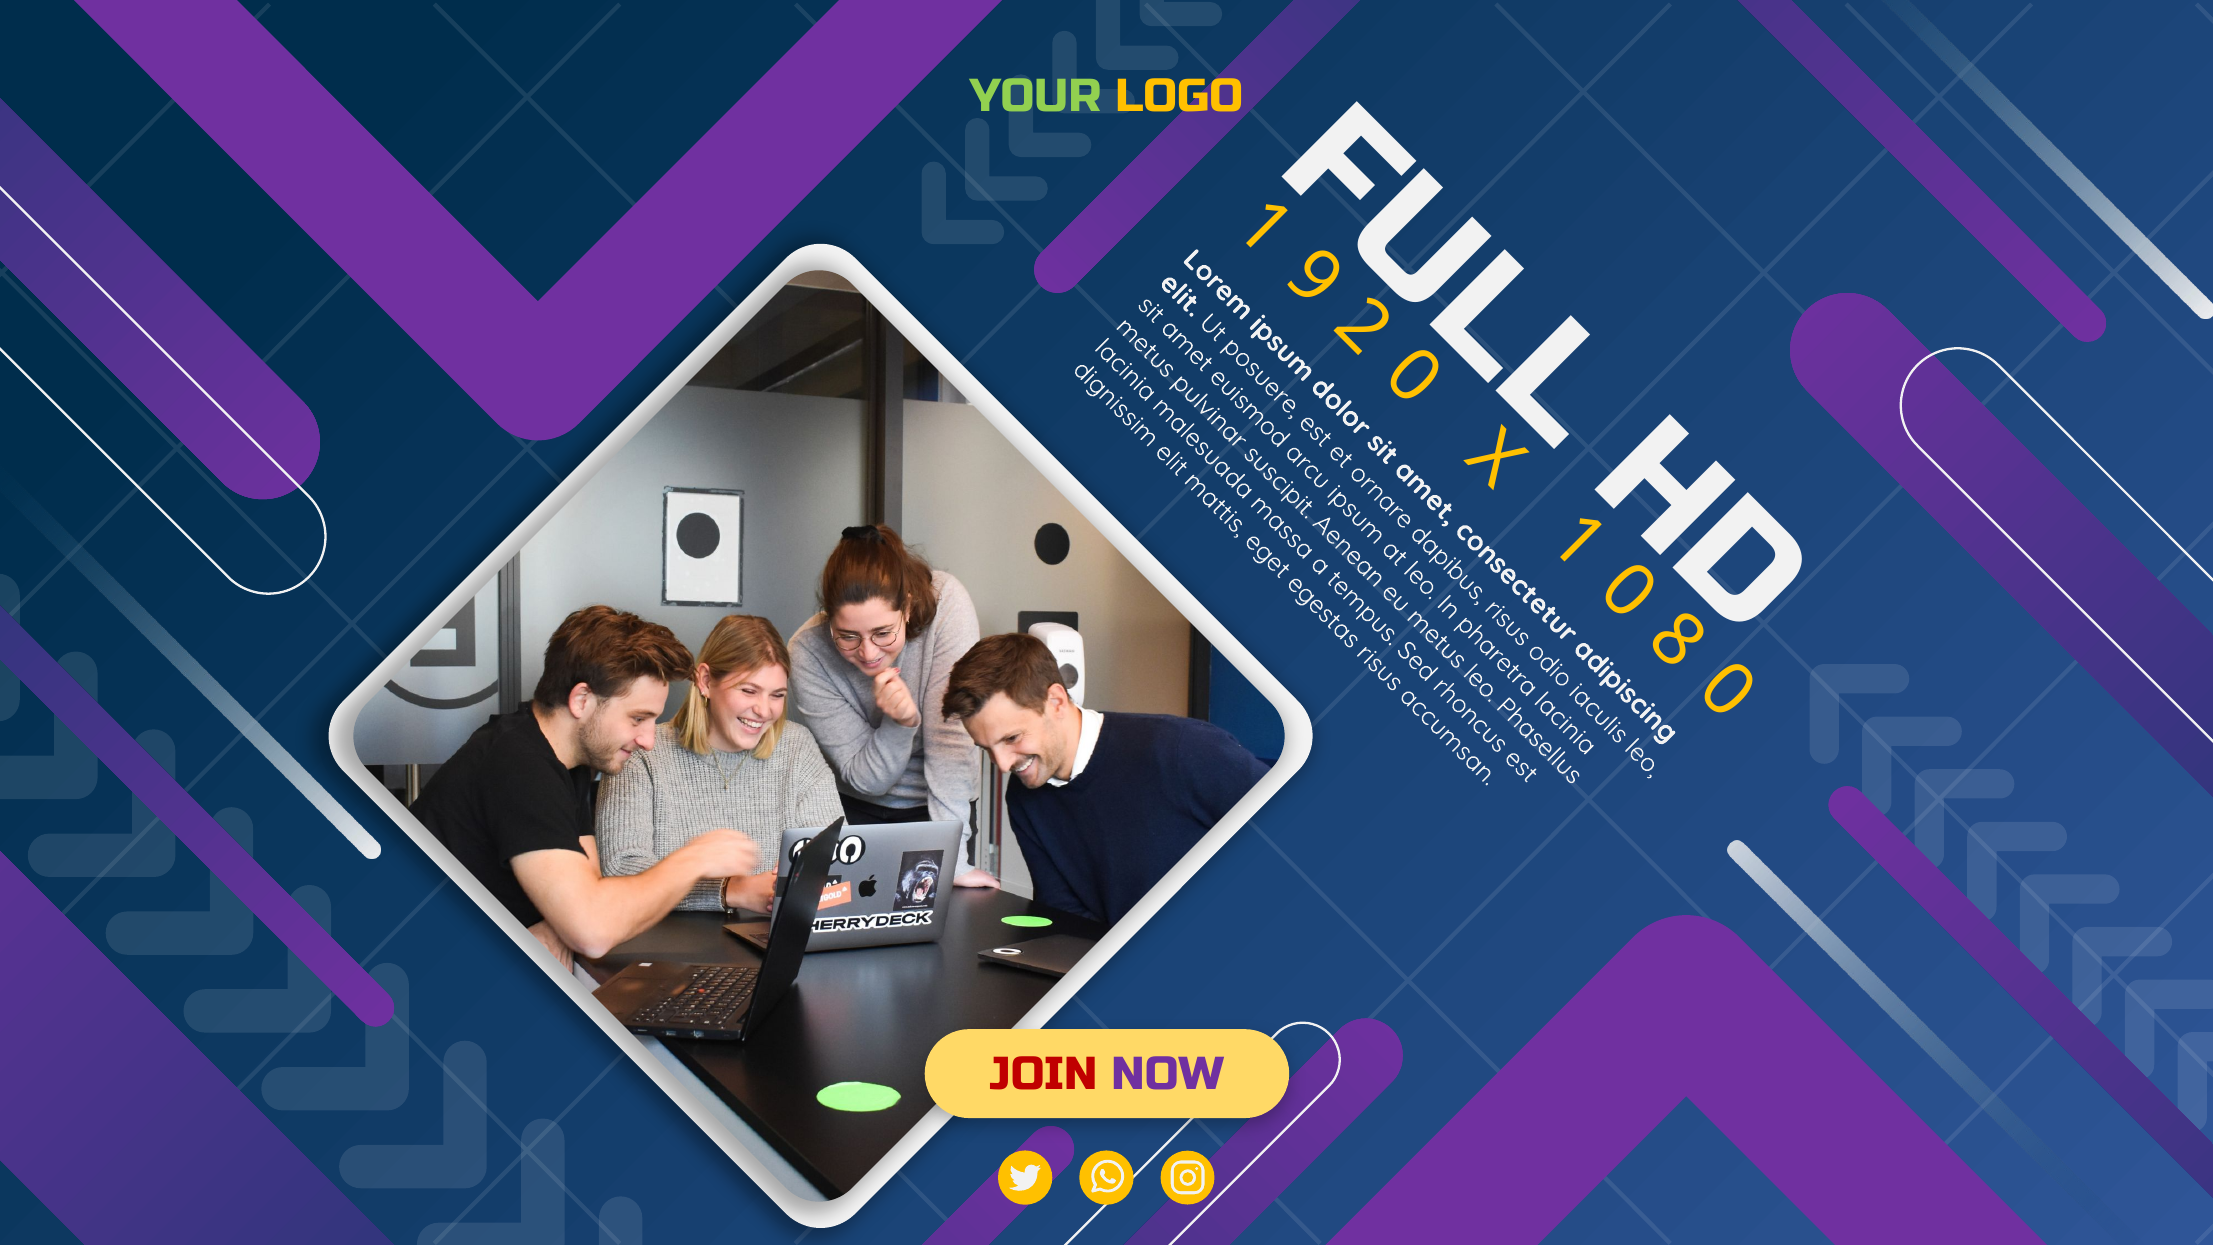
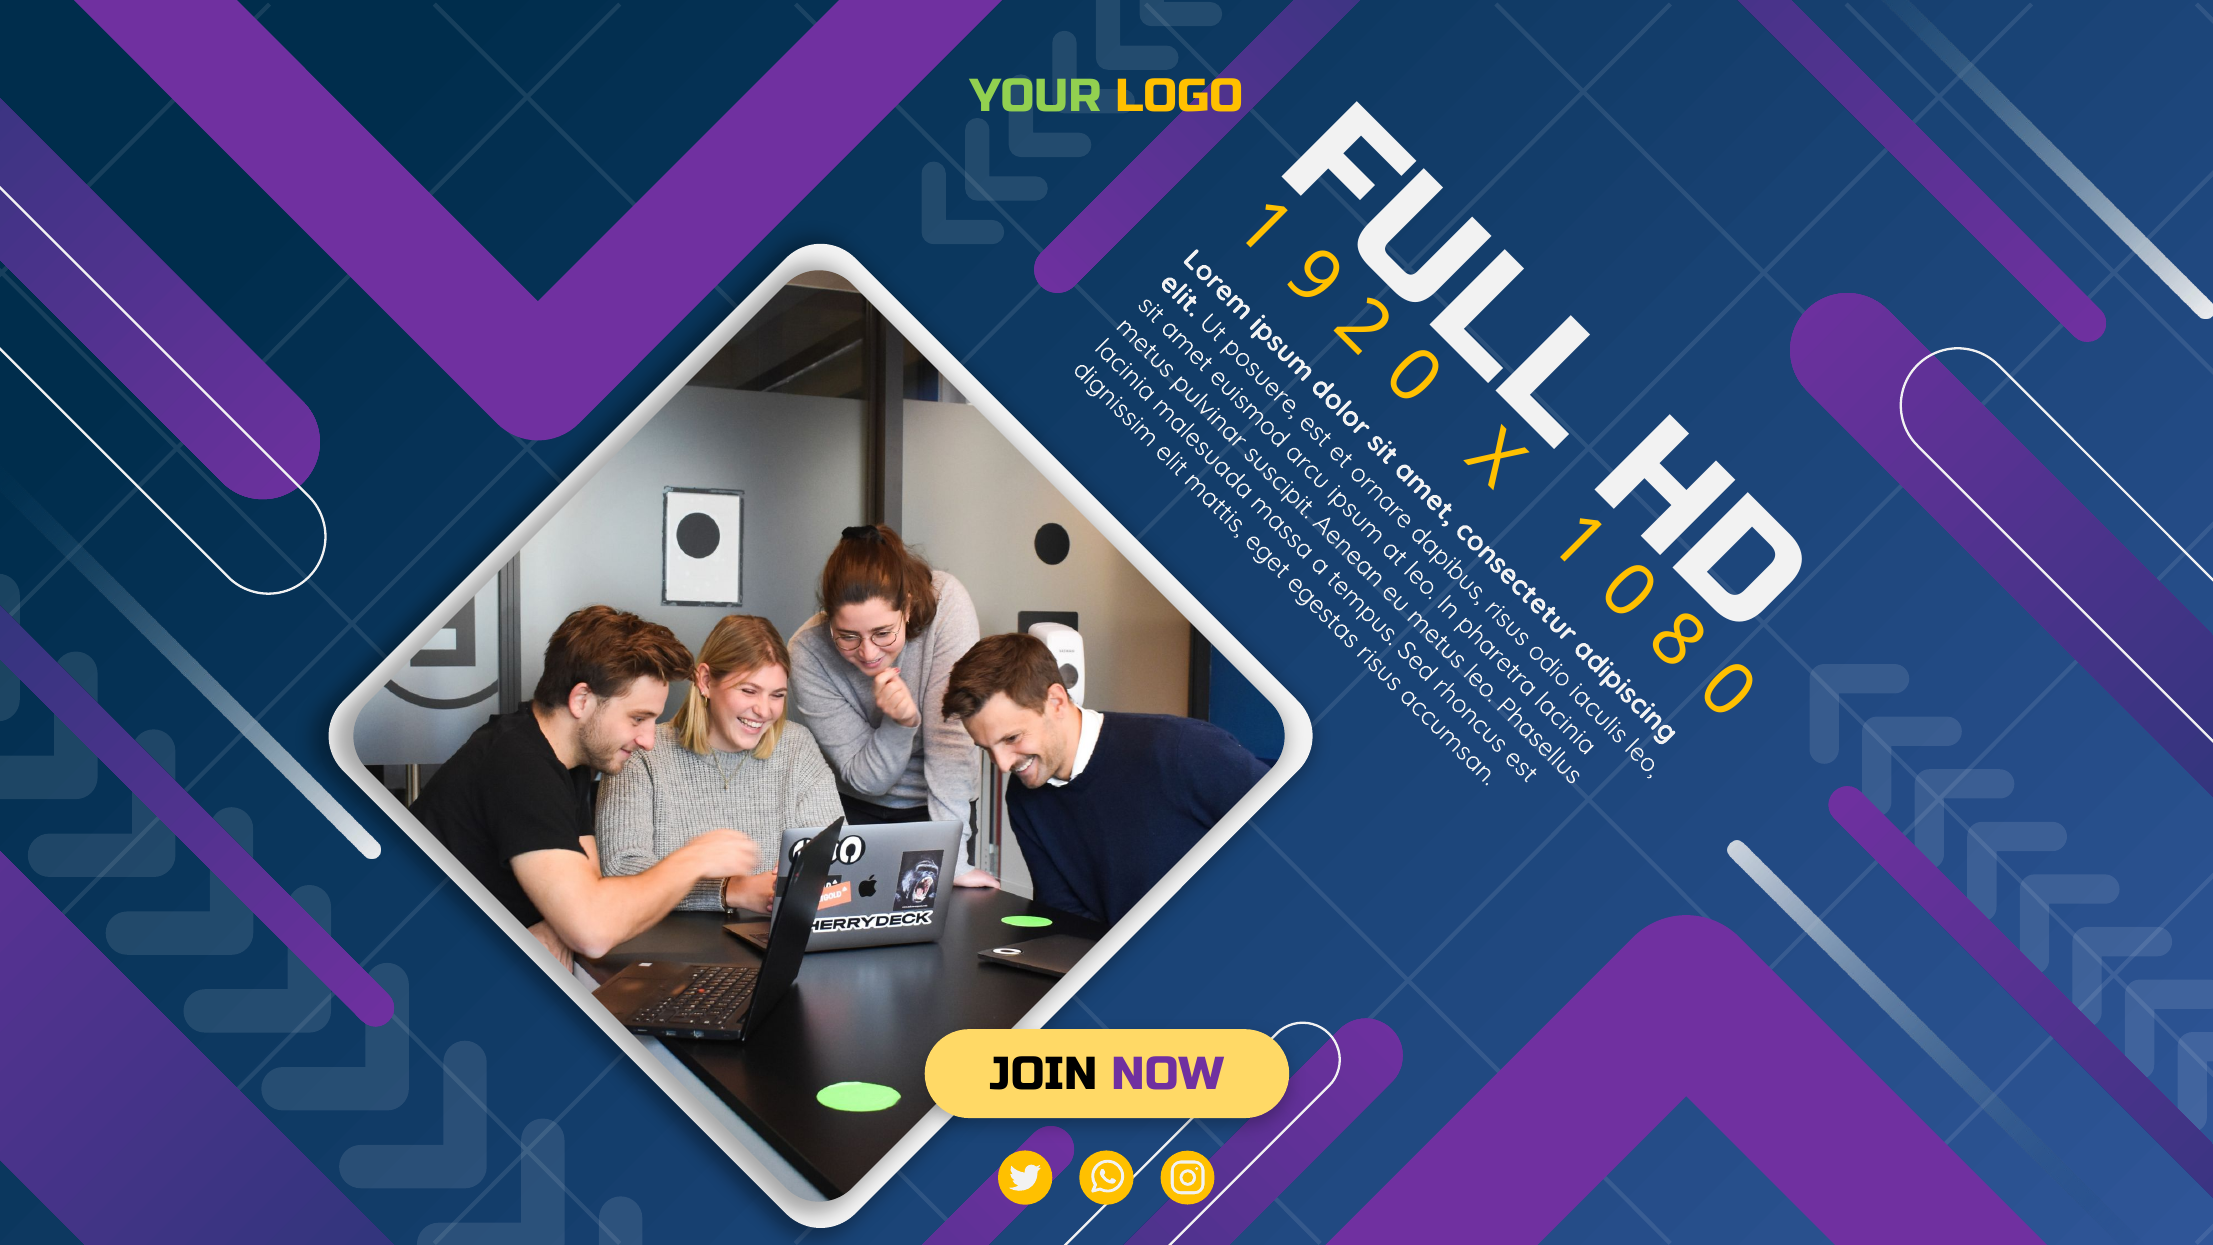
JOIN colour: red -> black (1044, 1074)
